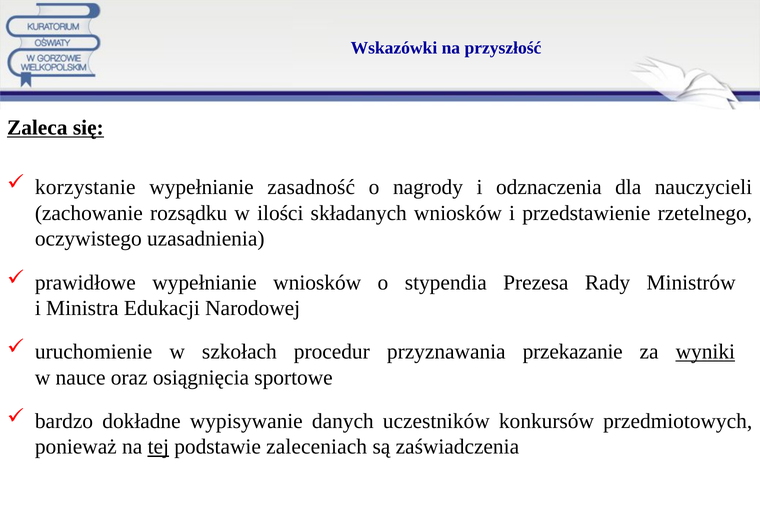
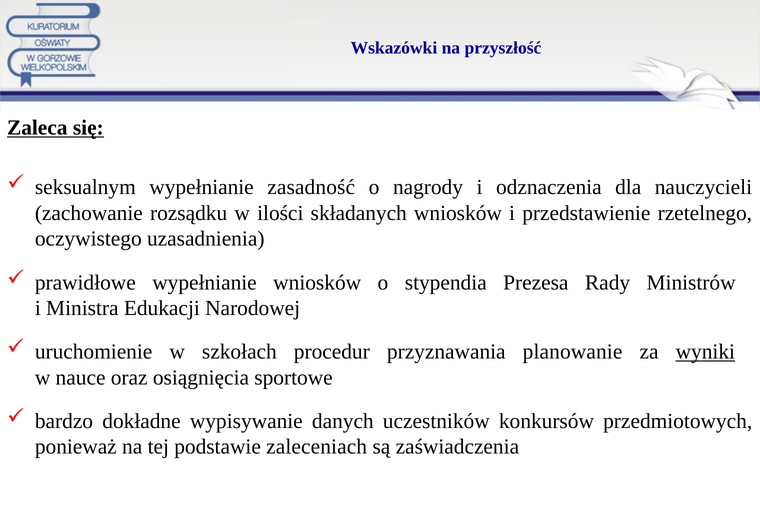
korzystanie: korzystanie -> seksualnym (85, 187)
przekazanie: przekazanie -> planowanie (573, 352)
tej underline: present -> none (158, 447)
